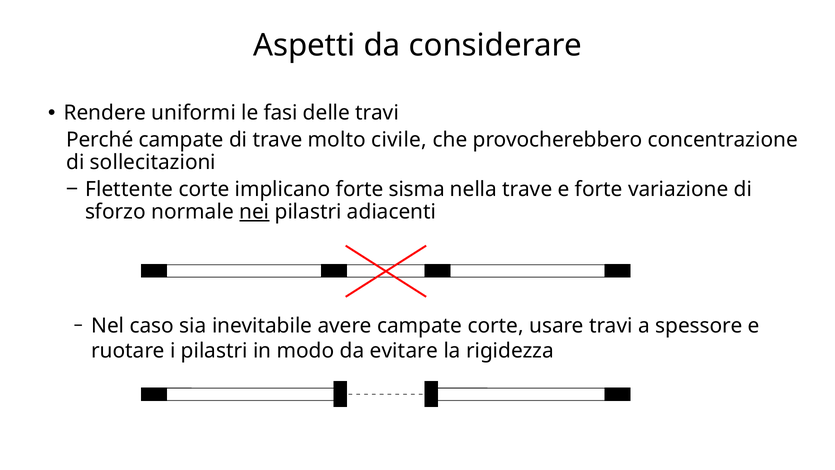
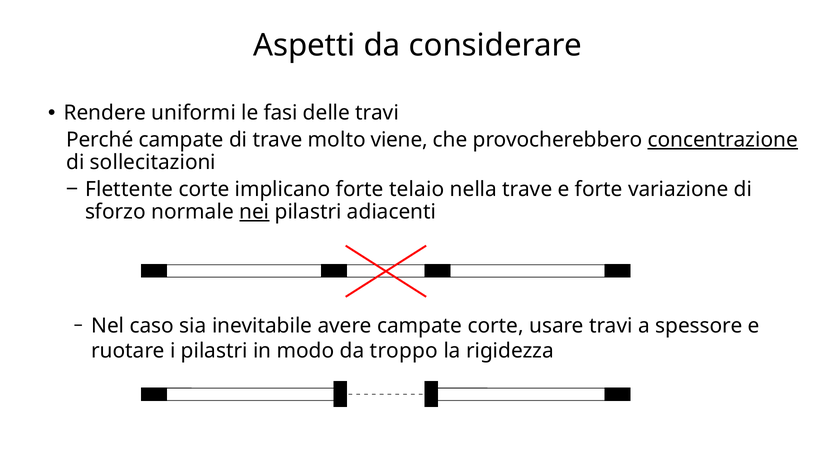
civile: civile -> viene (399, 140)
concentrazione underline: none -> present (723, 140)
sisma: sisma -> telaio (417, 189)
evitare: evitare -> troppo (404, 350)
